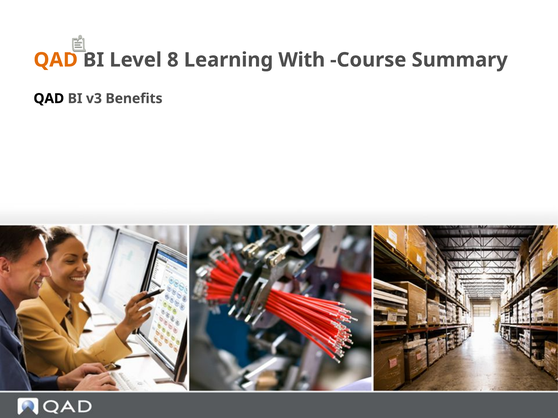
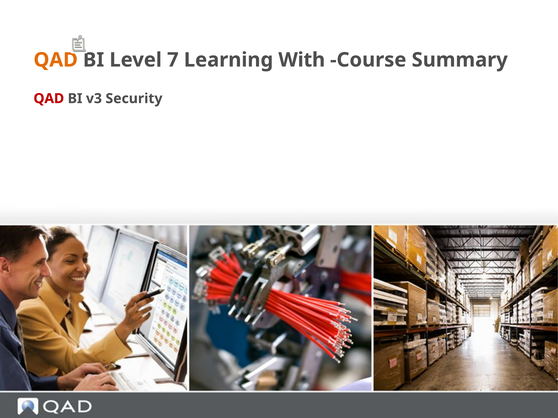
8: 8 -> 7 (173, 60)
QAD colour: black -> red (49, 99)
Benefits: Benefits -> Security (134, 99)
